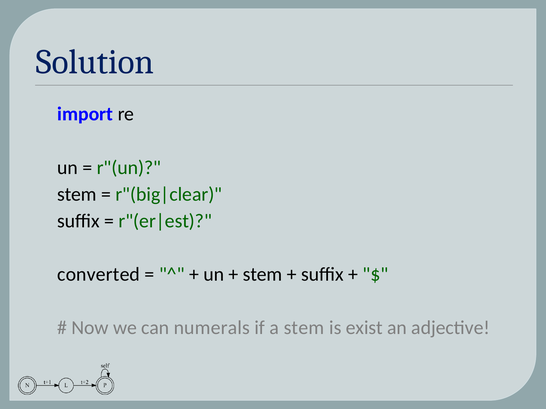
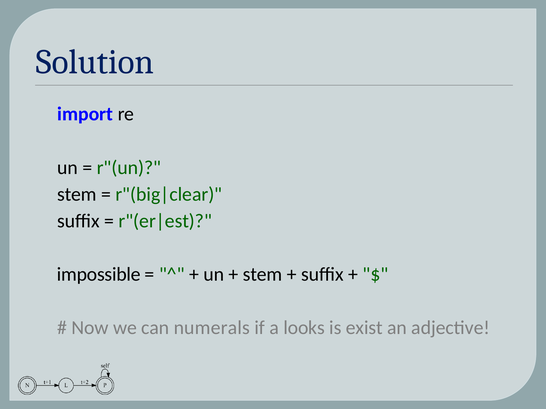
converted: converted -> impossible (99, 275)
a stem: stem -> looks (304, 328)
